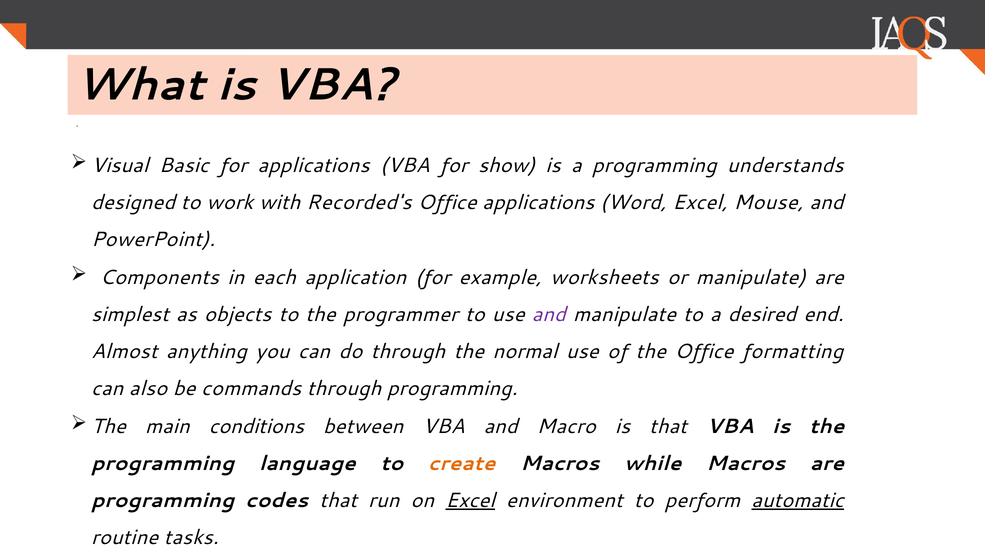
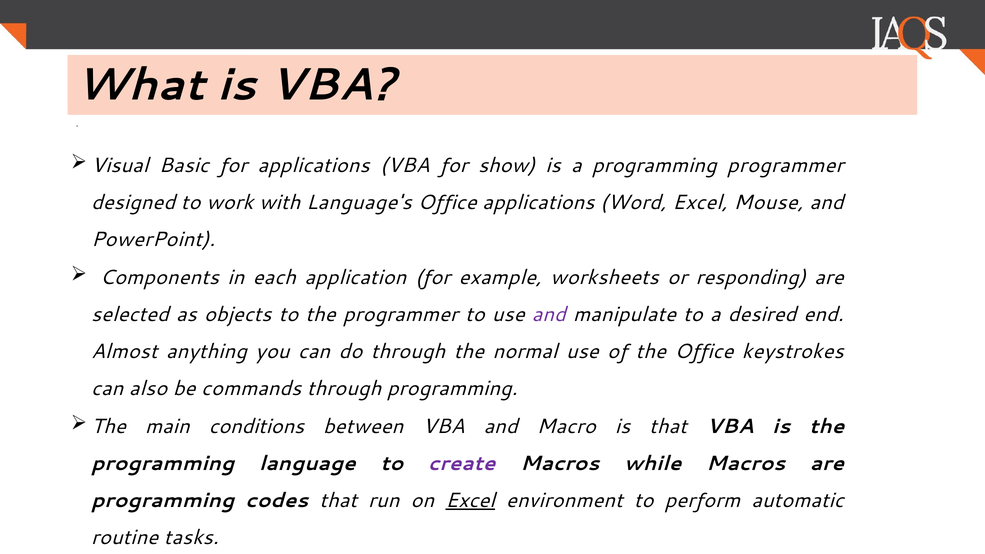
programming understands: understands -> programmer (785, 165)
Recorded's: Recorded's -> Language's (359, 202)
or manipulate: manipulate -> responding (751, 278)
simplest: simplest -> selected (130, 314)
formatting: formatting -> keystrokes (793, 351)
create colour: orange -> purple (462, 463)
automatic underline: present -> none (798, 500)
